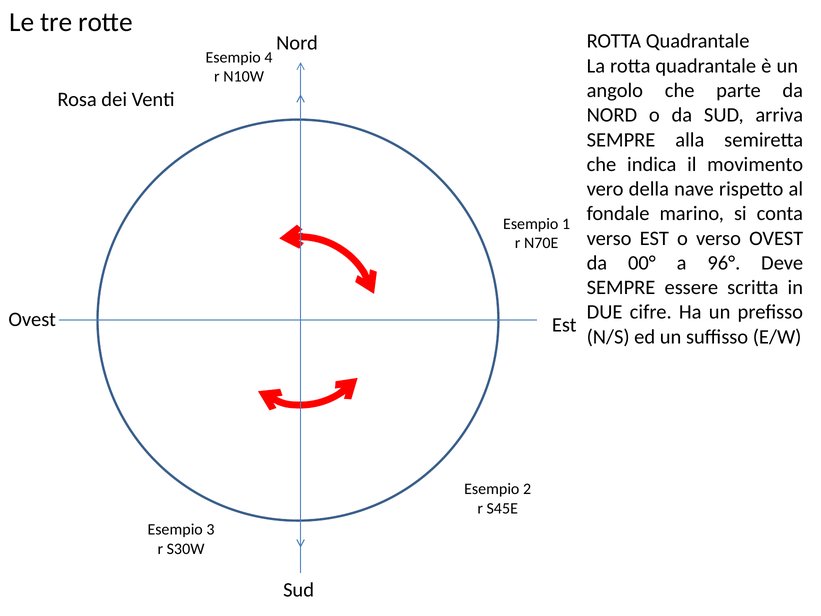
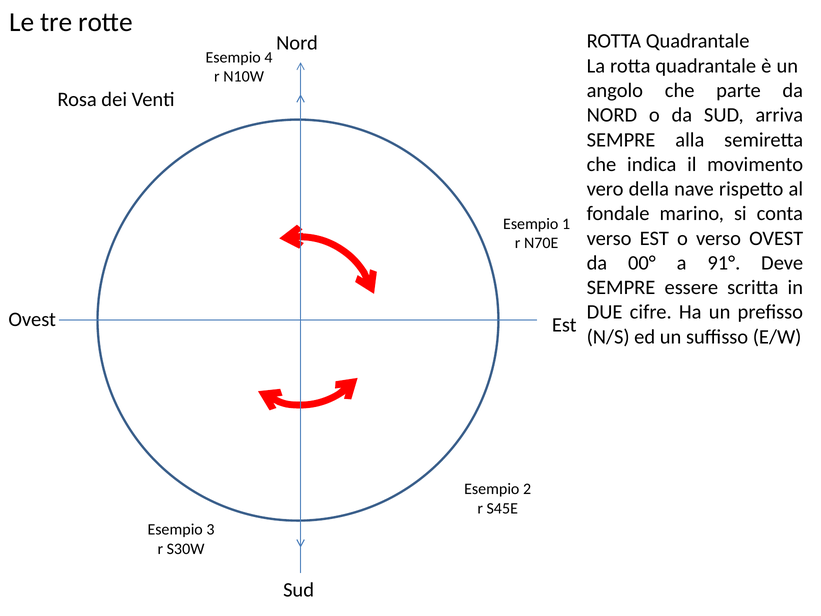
96°: 96° -> 91° (724, 263)
